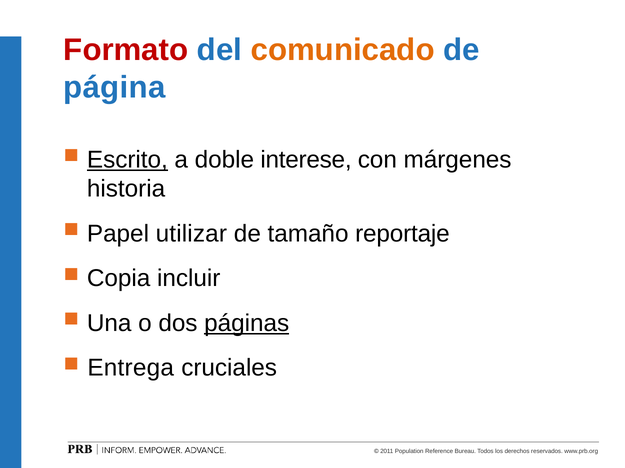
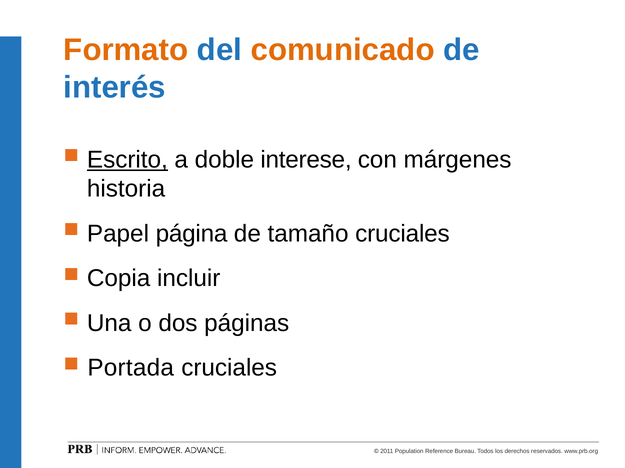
Formato colour: red -> orange (126, 50)
página: página -> interés (115, 87)
utilizar: utilizar -> página (192, 234)
tamaño reportaje: reportaje -> cruciales (402, 234)
páginas underline: present -> none (247, 324)
Entrega: Entrega -> Portada (131, 368)
